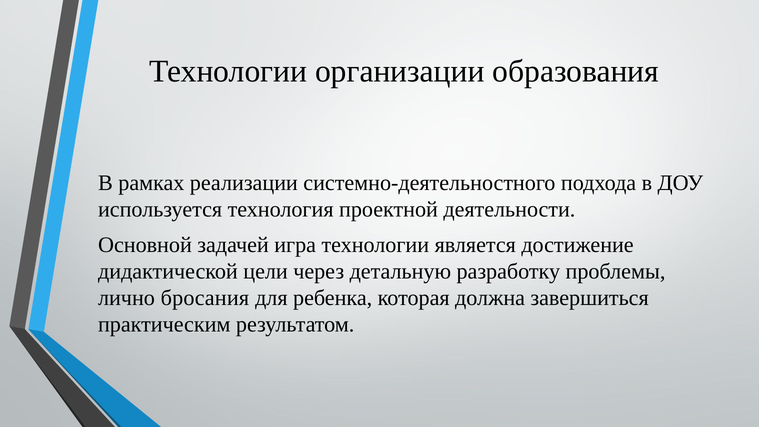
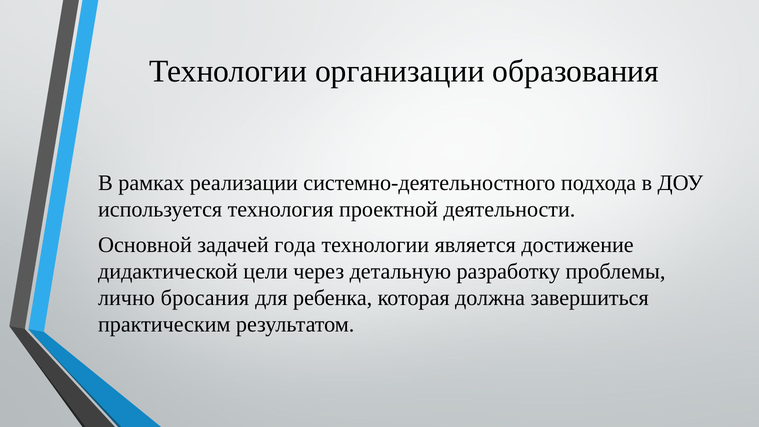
игра: игра -> года (295, 245)
